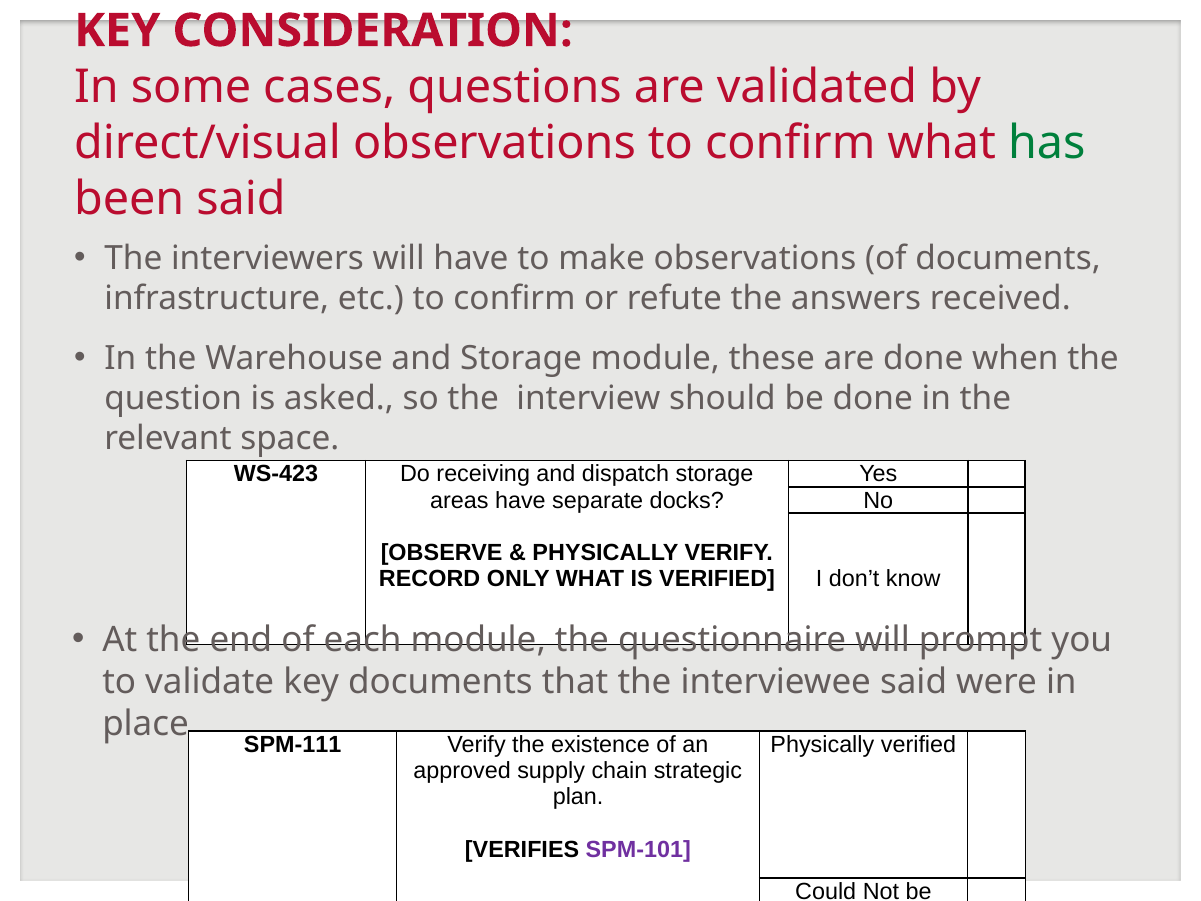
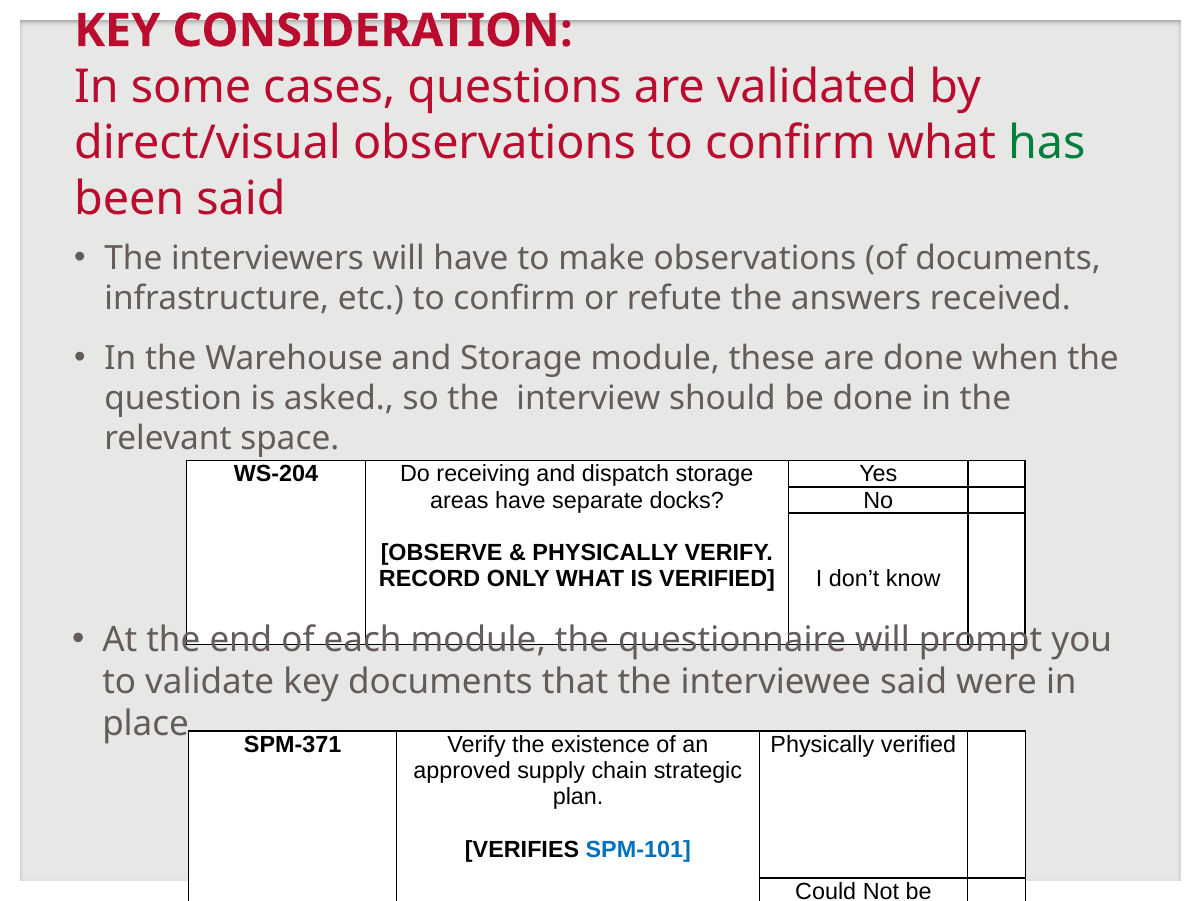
WS-423: WS-423 -> WS-204 (276, 474)
SPM-111: SPM-111 -> SPM-371 (293, 744)
SPM-101 colour: purple -> blue (638, 849)
